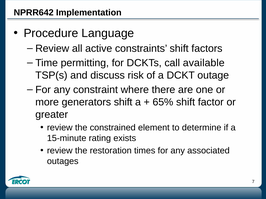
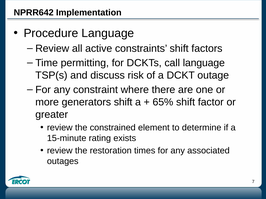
call available: available -> language (204, 63)
